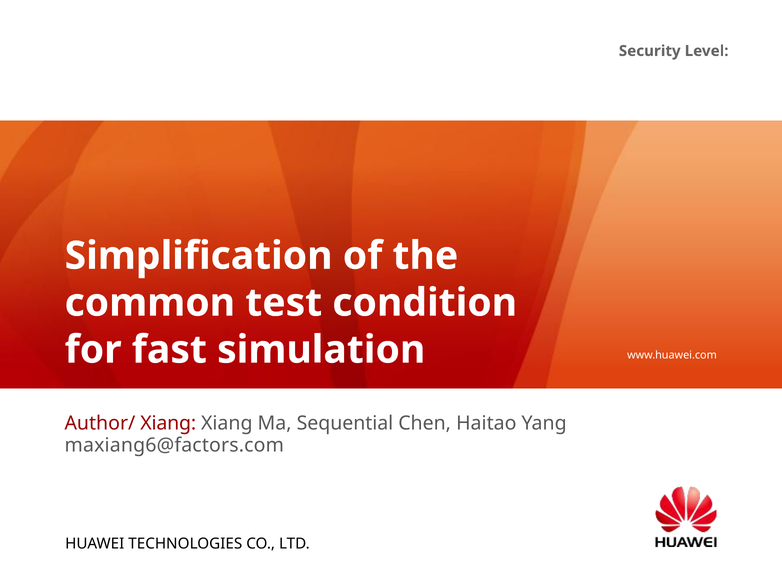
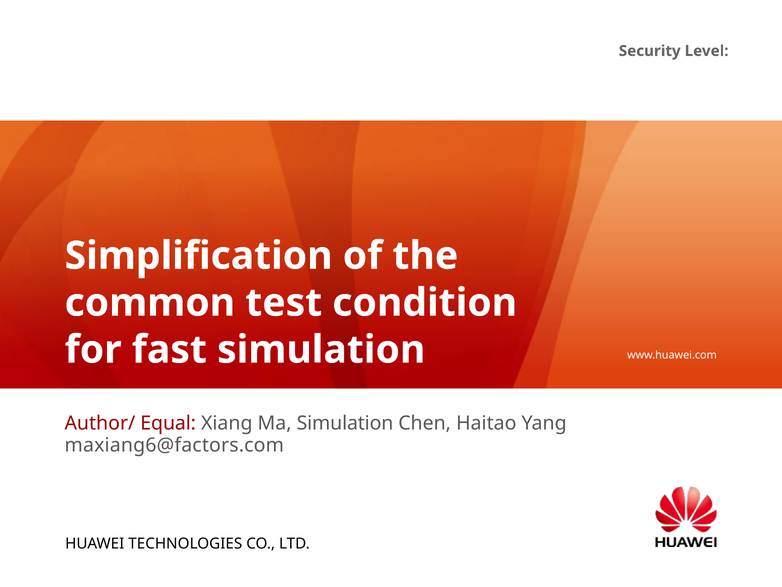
Author/ Xiang: Xiang -> Equal (168, 423)
Ma Sequential: Sequential -> Simulation (345, 423)
